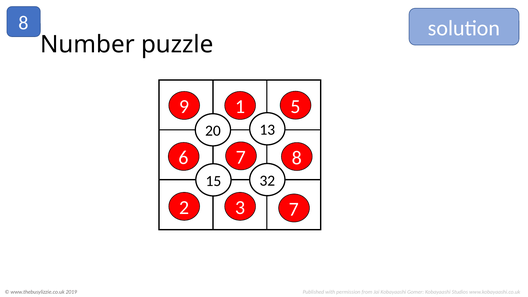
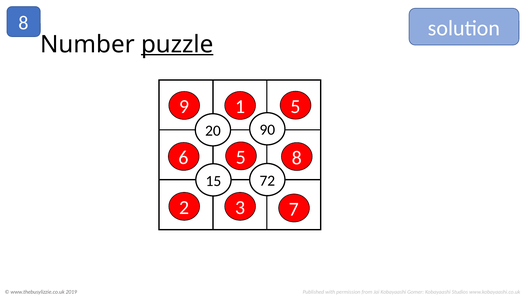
puzzle underline: none -> present (177, 44)
13: 13 -> 90 (267, 130)
6 7: 7 -> 5 (241, 157)
32: 32 -> 72 (267, 181)
